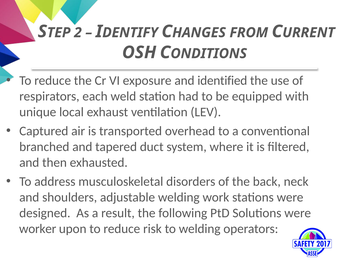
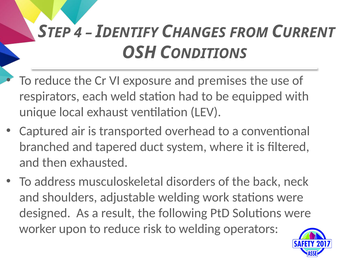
2: 2 -> 4 (78, 33)
identified: identified -> premises (222, 81)
